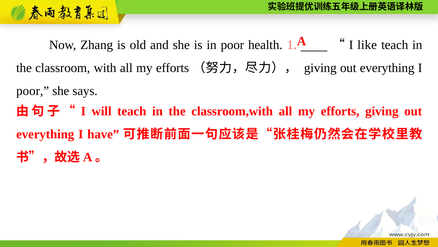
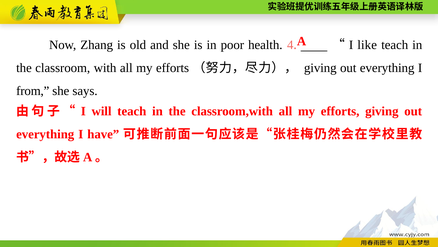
1: 1 -> 4 (290, 45)
poor: poor -> from (33, 91)
